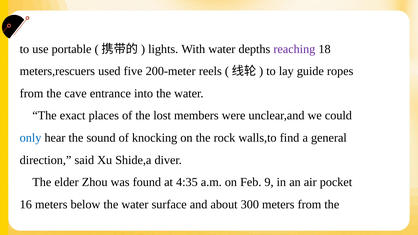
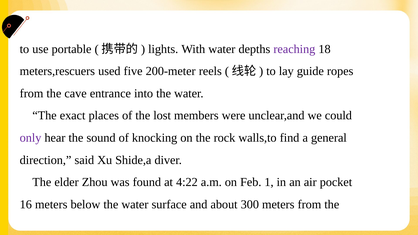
only colour: blue -> purple (31, 138)
4:35: 4:35 -> 4:22 (187, 182)
9: 9 -> 1 (269, 182)
